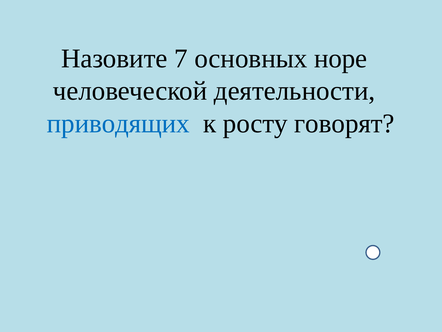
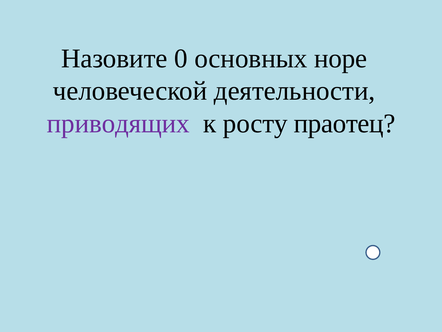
7: 7 -> 0 (181, 58)
приводящих colour: blue -> purple (118, 123)
говорят: говорят -> праотец (345, 123)
